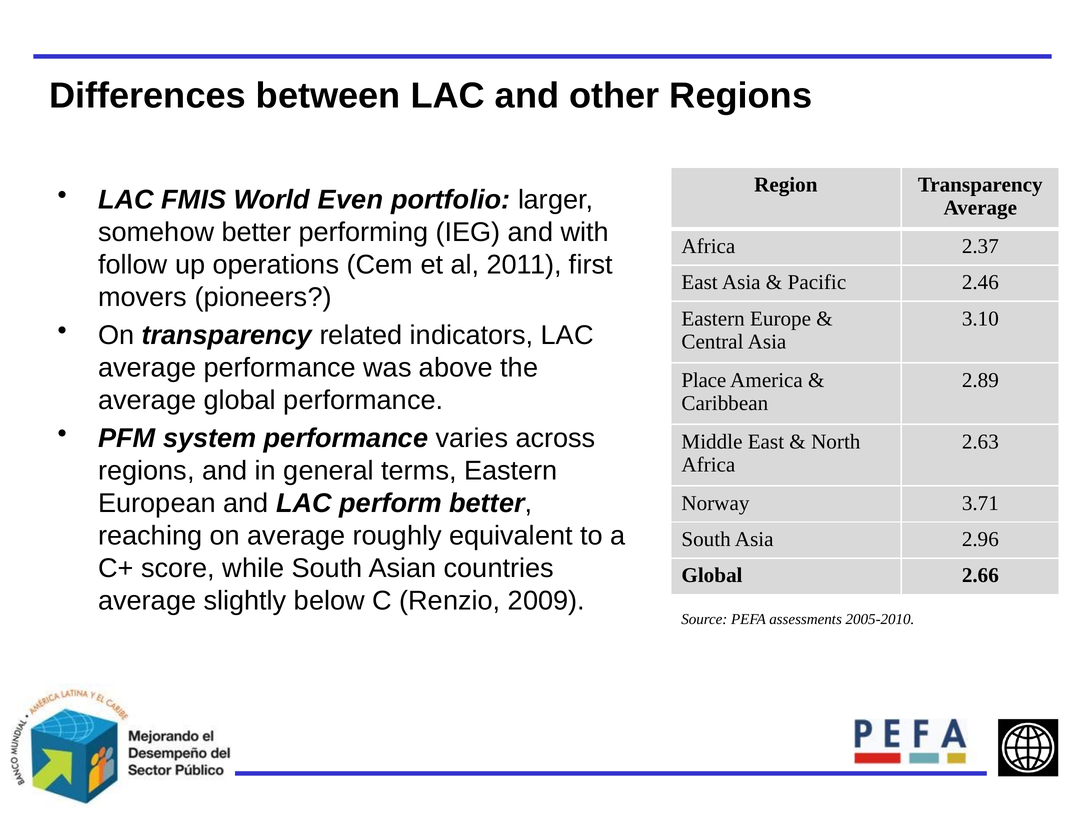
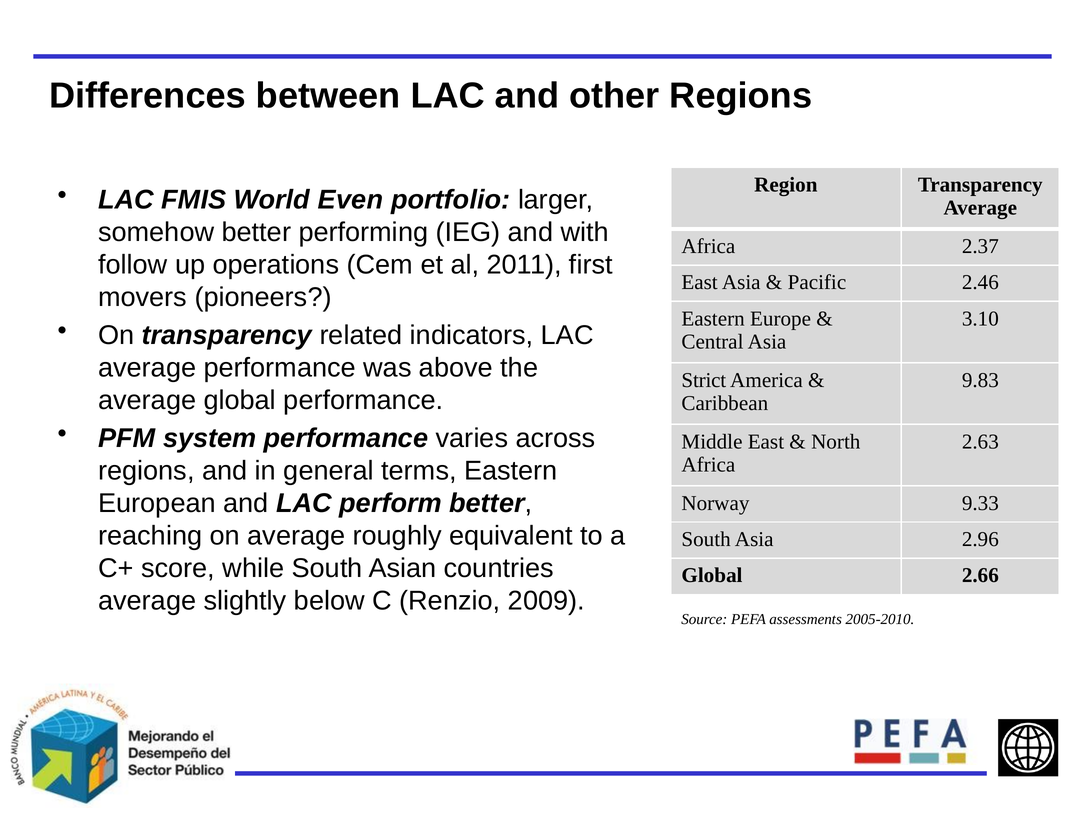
Place: Place -> Strict (704, 380)
2.89: 2.89 -> 9.83 (980, 380)
3.71: 3.71 -> 9.33 (980, 504)
